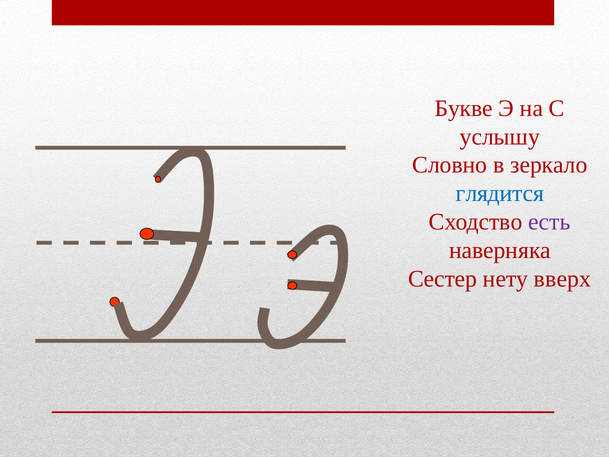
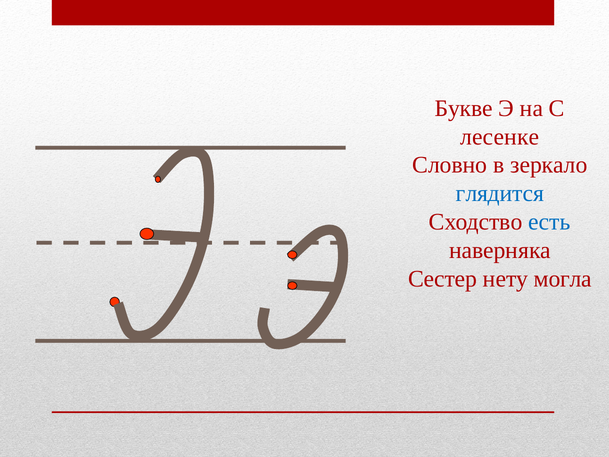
услышу: услышу -> лесенке (500, 137)
есть colour: purple -> blue (549, 222)
вверх: вверх -> могла (563, 279)
